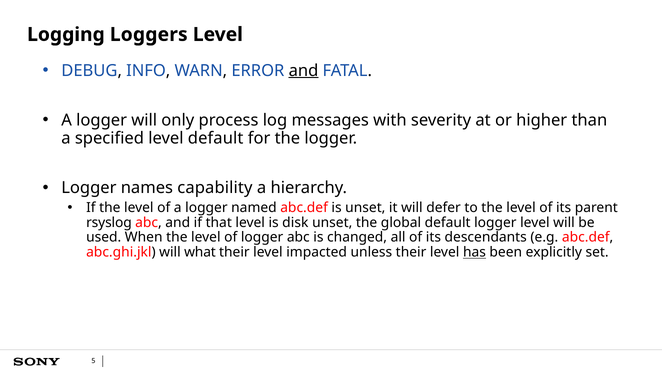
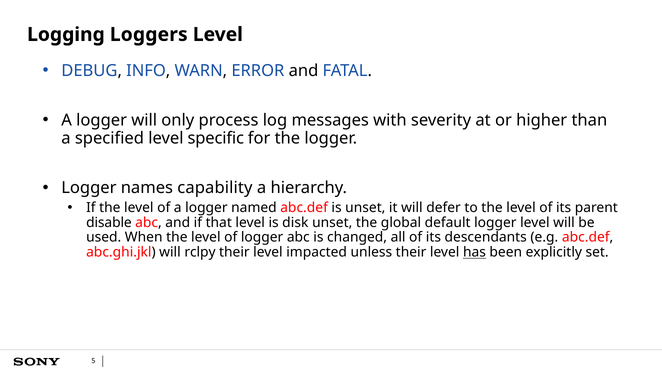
and underline: present -> none (304, 70)
level default: default -> specific (216, 138)
rsyslog: rsyslog -> disable (109, 222)
what: what -> rclpy (200, 252)
